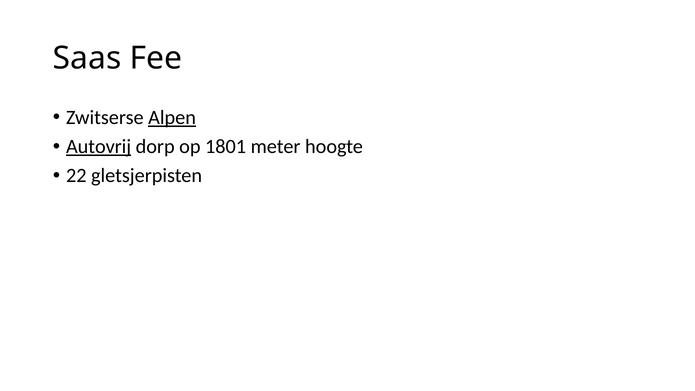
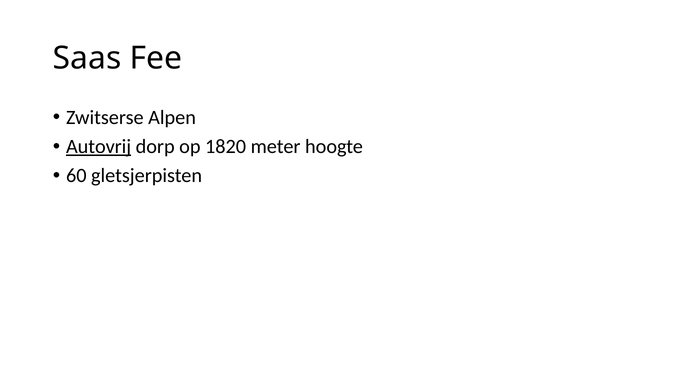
Alpen underline: present -> none (172, 117)
1801: 1801 -> 1820 (226, 147)
22: 22 -> 60 (76, 176)
